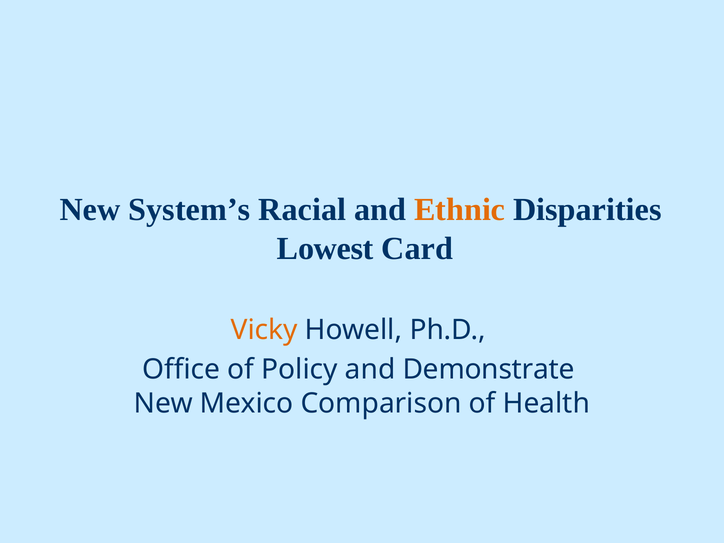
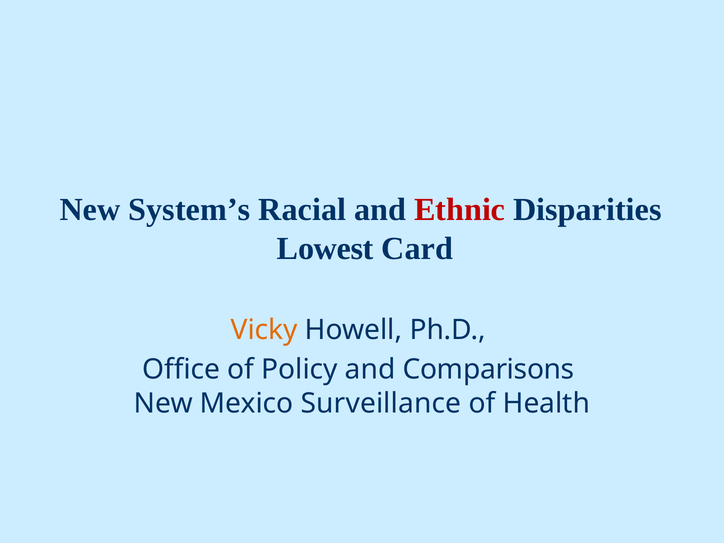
Ethnic colour: orange -> red (460, 210)
Demonstrate: Demonstrate -> Comparisons (489, 370)
Comparison: Comparison -> Surveillance (381, 403)
